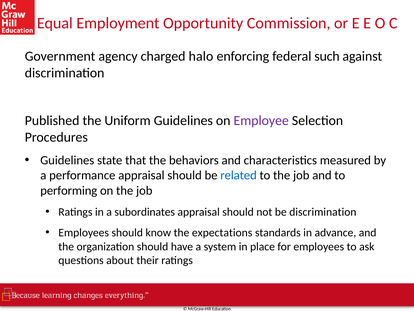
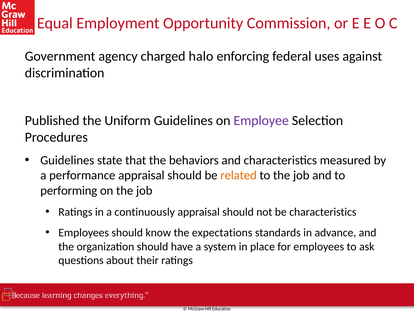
such: such -> uses (327, 56)
related colour: blue -> orange (239, 175)
subordinates: subordinates -> continuously (145, 212)
be discrimination: discrimination -> characteristics (323, 212)
